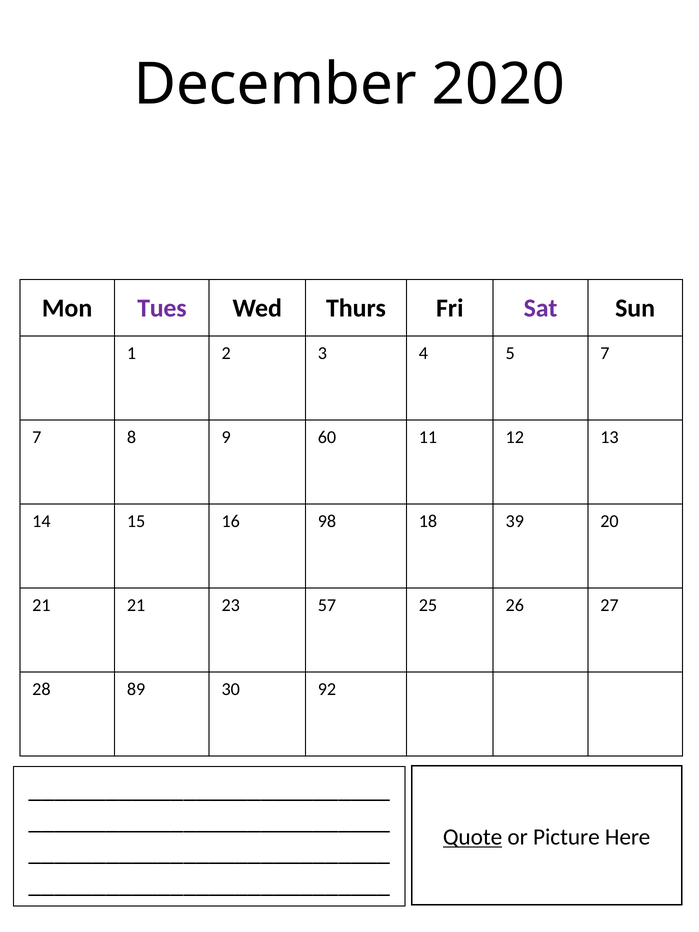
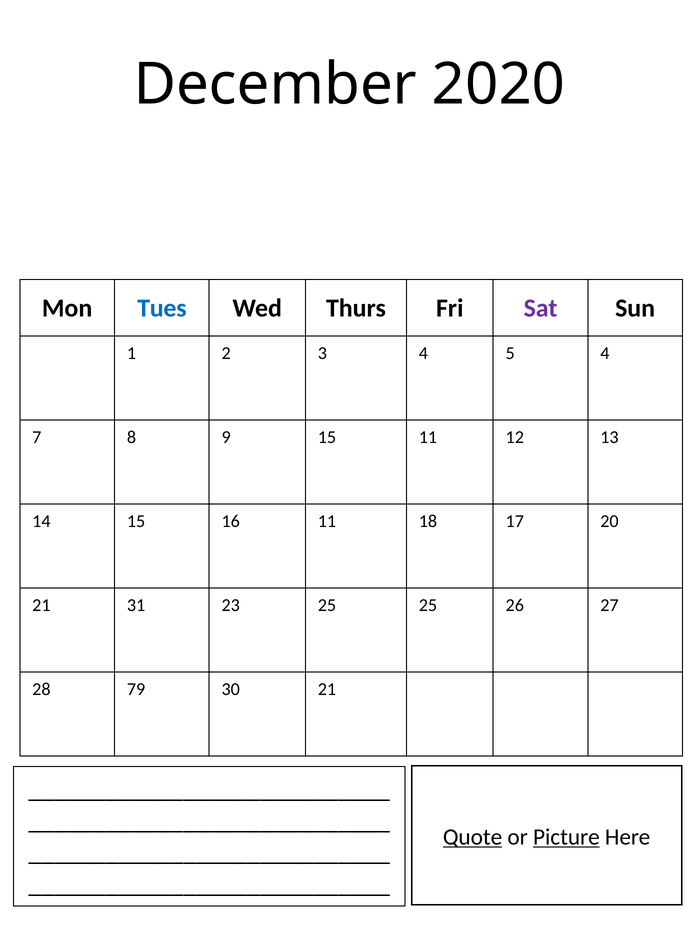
Tues colour: purple -> blue (162, 308)
5 7: 7 -> 4 (605, 353)
9 60: 60 -> 15 (327, 437)
16 98: 98 -> 11 (327, 521)
39: 39 -> 17 (515, 521)
21 21: 21 -> 31 (136, 605)
23 57: 57 -> 25 (327, 605)
89: 89 -> 79 (136, 689)
30 92: 92 -> 21 (327, 689)
Picture underline: none -> present (566, 837)
